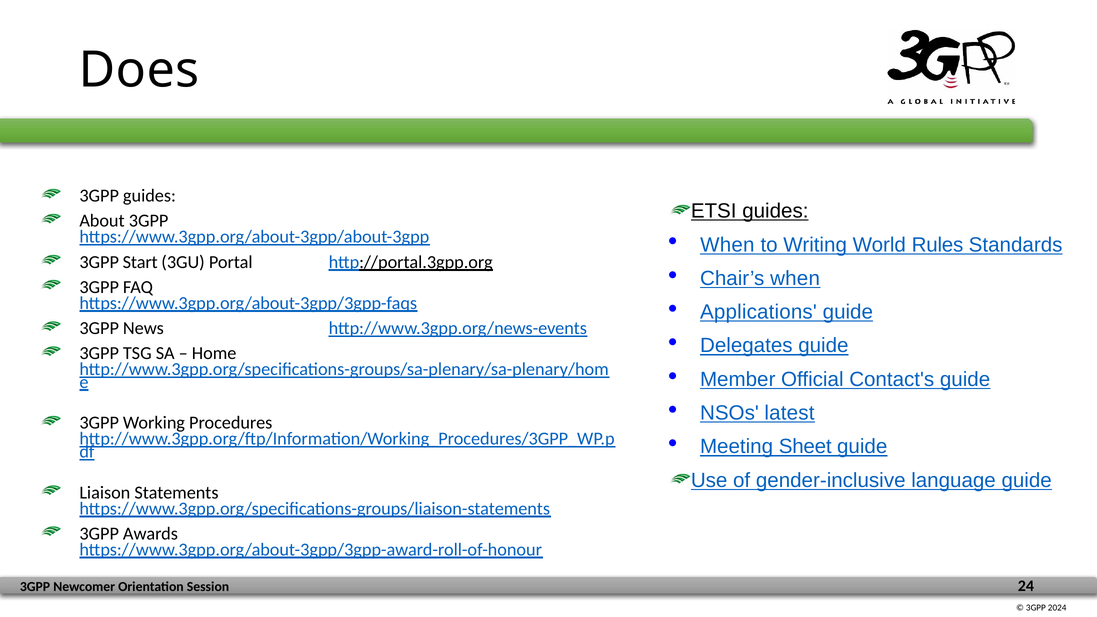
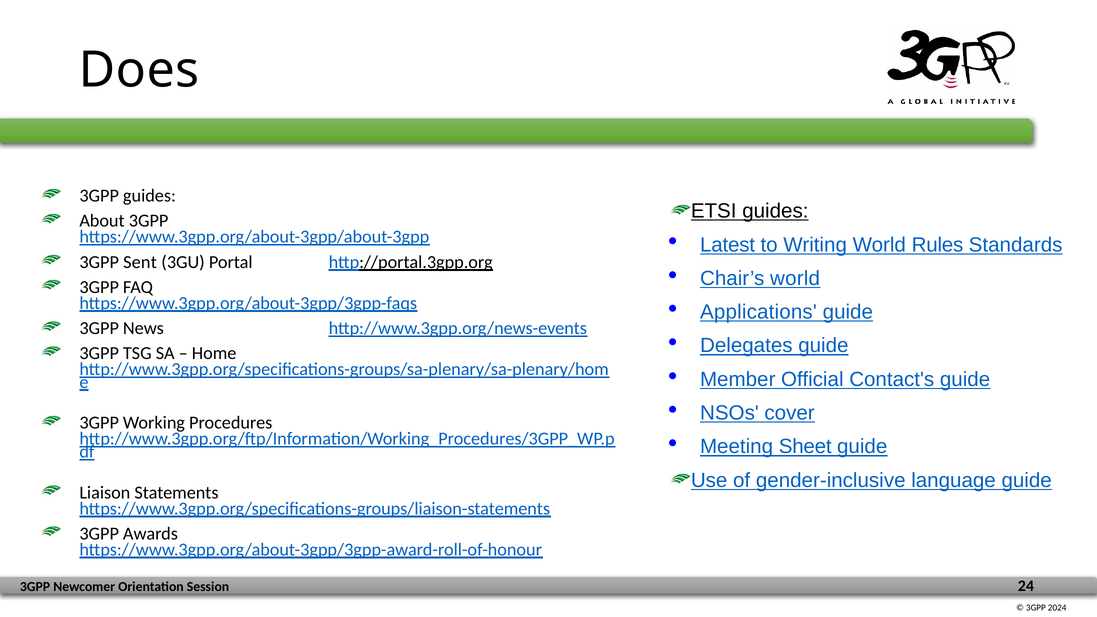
When: When -> Latest (728, 245)
Start: Start -> Sent (140, 262)
Chair’s when: when -> world (795, 278)
latest: latest -> cover (790, 413)
